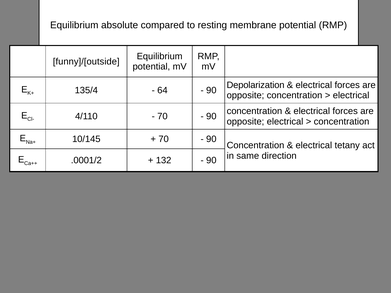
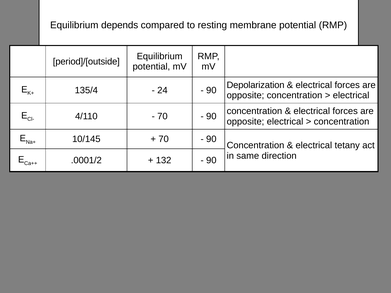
absolute: absolute -> depends (120, 25)
funny]/[outside: funny]/[outside -> period]/[outside (86, 62)
64: 64 -> 24 (162, 90)
